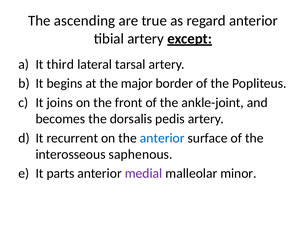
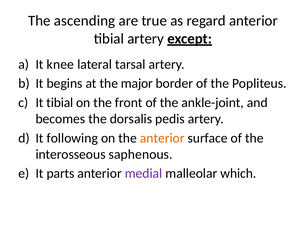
third: third -> knee (60, 64)
It joins: joins -> tibial (60, 102)
recurrent: recurrent -> following (72, 138)
anterior colour: blue -> orange (162, 138)
minor: minor -> which (238, 173)
